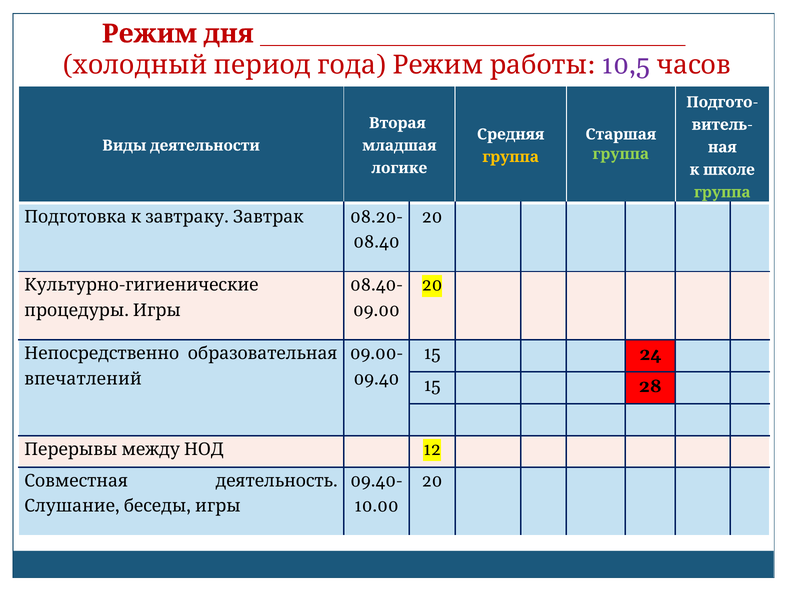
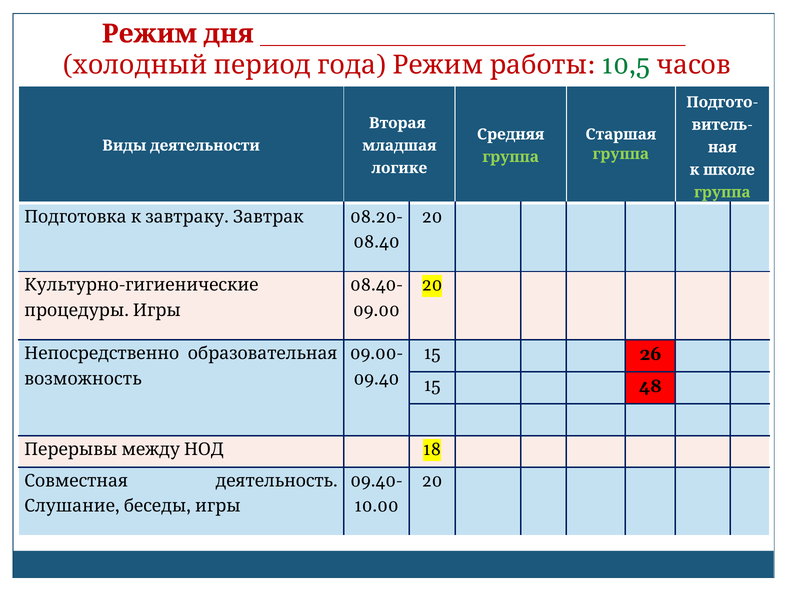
10,5 colour: purple -> green (626, 65)
группа colour: yellow -> light green (511, 157)
24: 24 -> 26 (650, 354)
впечатлений: впечатлений -> возможность (83, 379)
28: 28 -> 48 (650, 386)
12: 12 -> 18 (432, 449)
